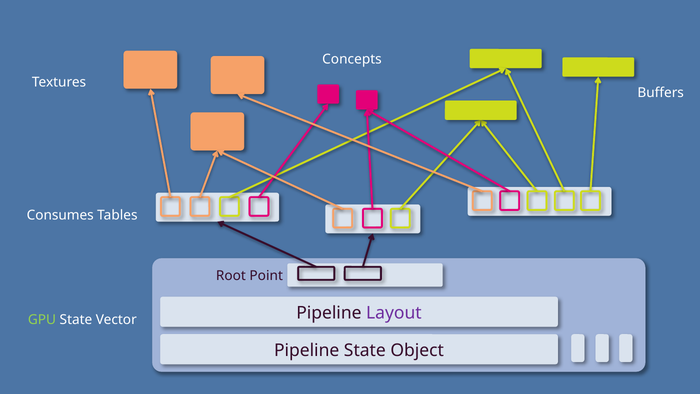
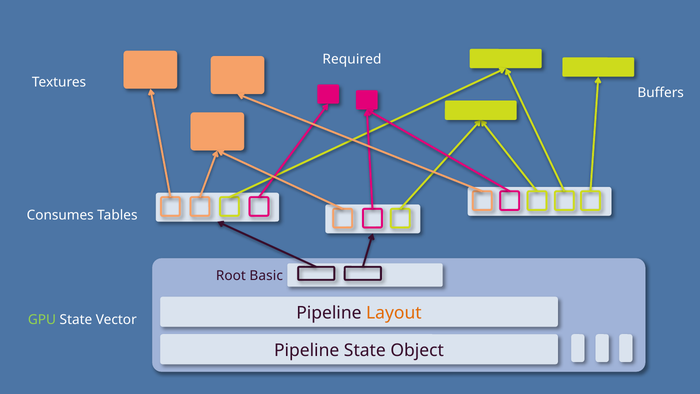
Concepts: Concepts -> Required (352, 59)
Point: Point -> Basic (266, 276)
Layout colour: purple -> orange (394, 313)
